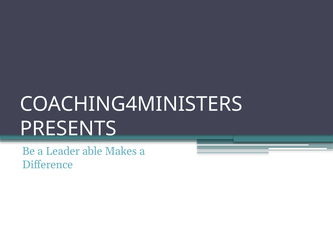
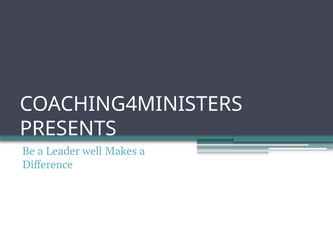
able: able -> well (92, 151)
